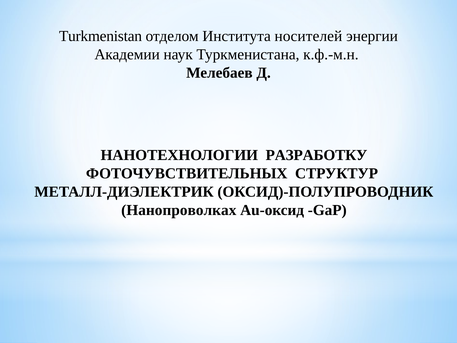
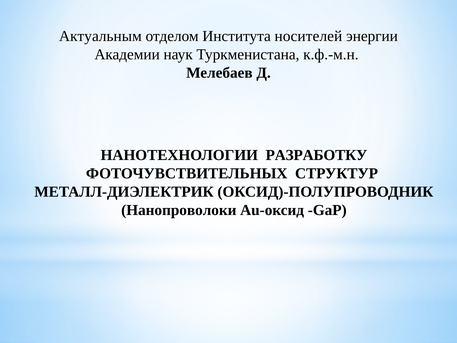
Turkmenistan: Turkmenistan -> Актуальным (100, 36)
Нанопроволках: Нанопроволках -> Нанопроволоки (179, 210)
